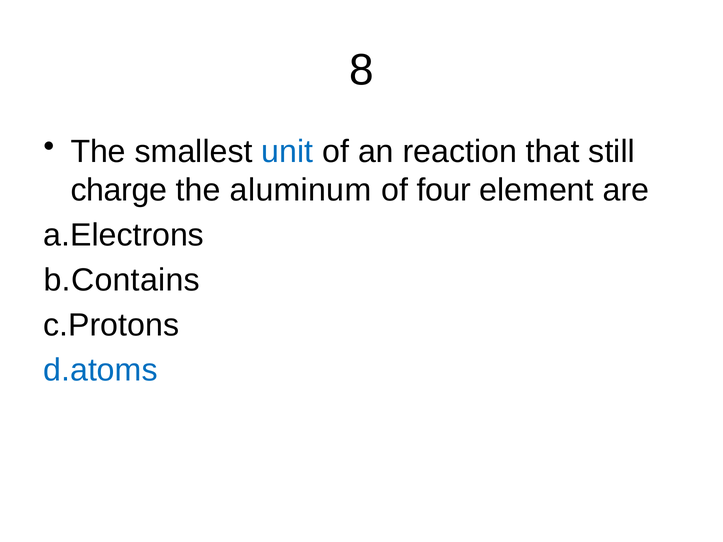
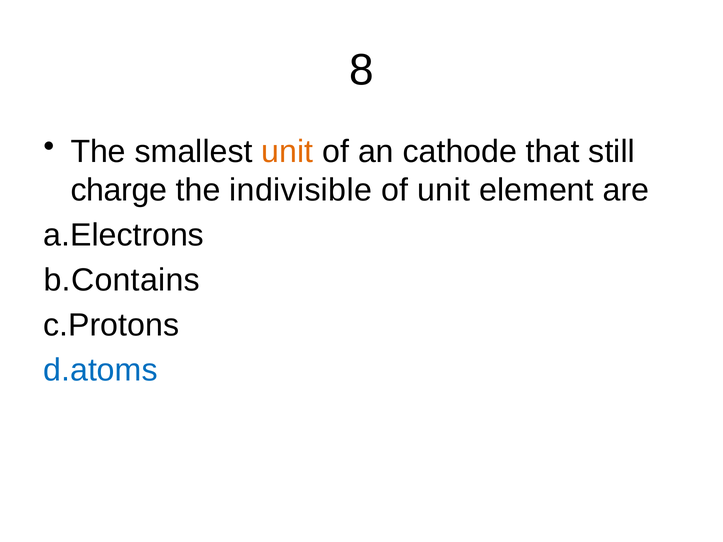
unit colour: blue -> orange (287, 152)
reaction: reaction -> cathode (460, 152)
aluminum: aluminum -> indivisible (301, 190)
of four: four -> unit (444, 190)
